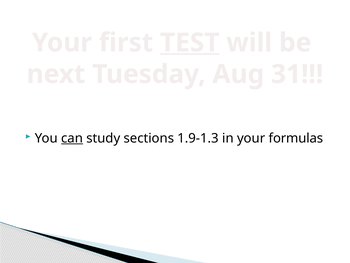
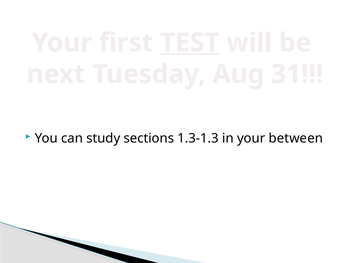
can underline: present -> none (72, 138)
1.9-1.3: 1.9-1.3 -> 1.3-1.3 (198, 138)
formulas: formulas -> between (296, 138)
